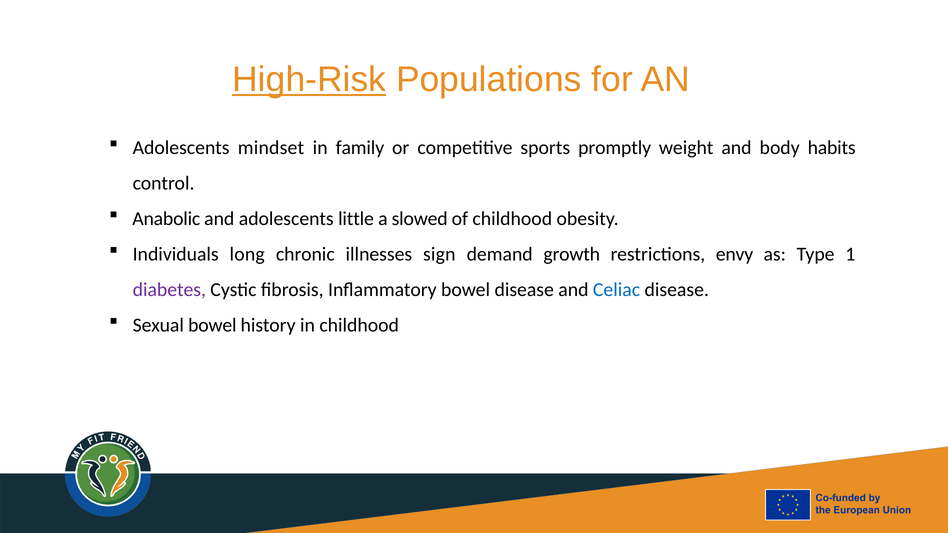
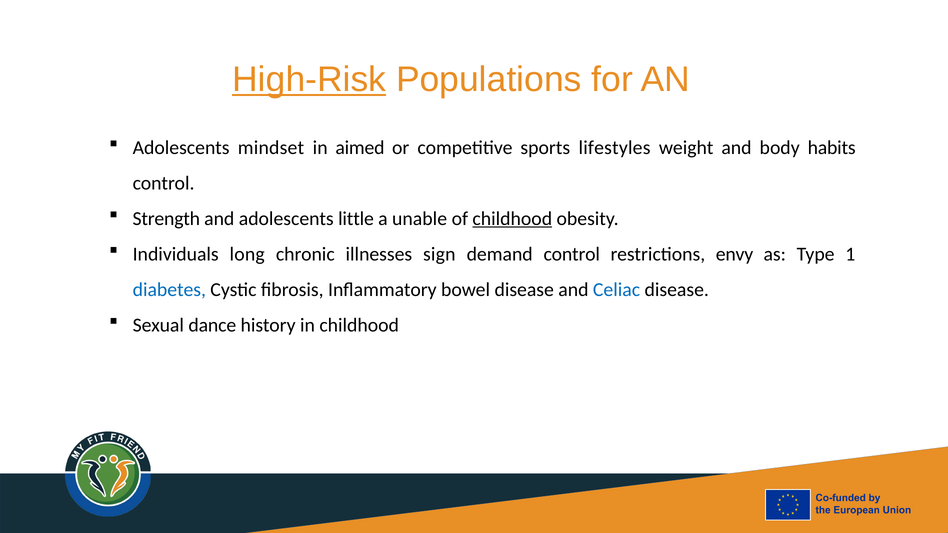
family: family -> aimed (360, 148)
promptly: promptly -> lifestyles (615, 148)
Anabolic: Anabolic -> Strength (166, 219)
slowed: slowed -> unable (420, 219)
childhood underline: none -> present (512, 219)
demand growth: growth -> control (572, 254)
diabetes colour: purple -> blue (169, 290)
Sexual bowel: bowel -> dance (212, 325)
